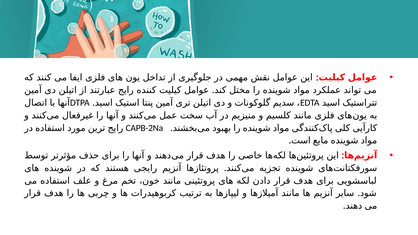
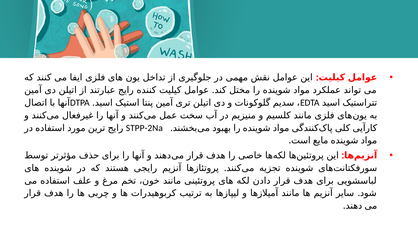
CAPB-2Na: CAPB-2Na -> STPP-2Na (144, 128)
